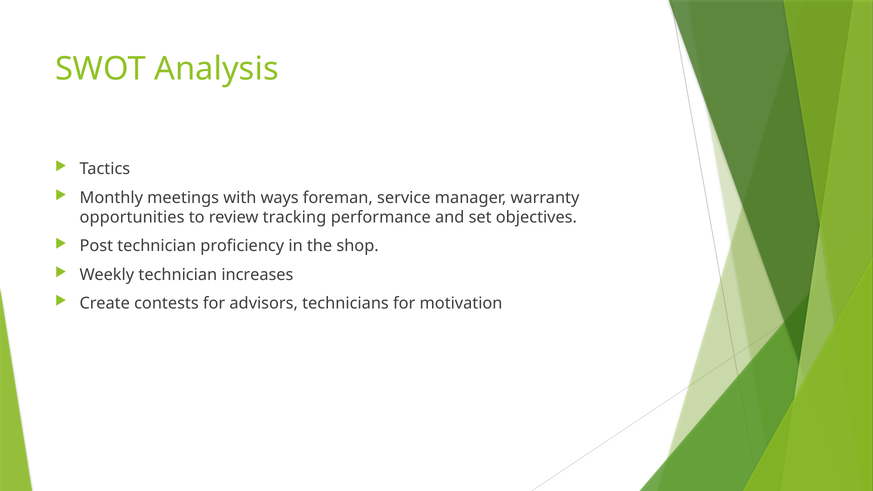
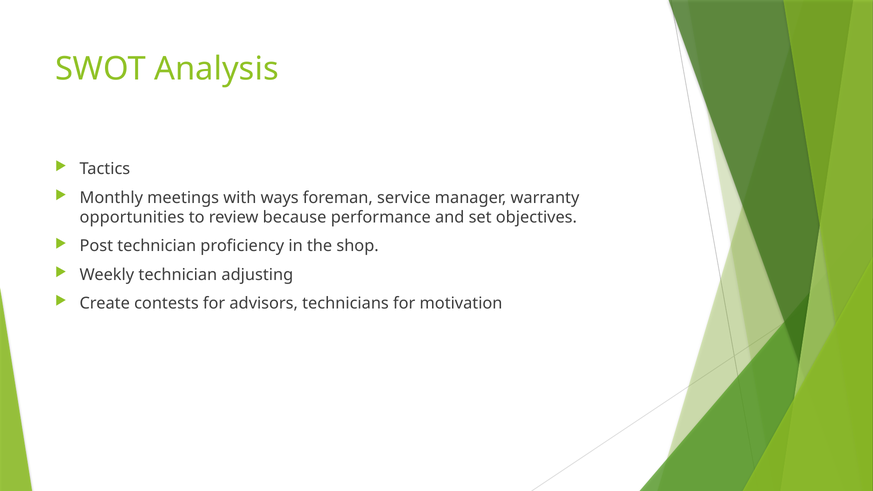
tracking: tracking -> because (295, 217)
increases: increases -> adjusting (257, 275)
